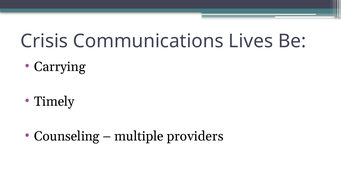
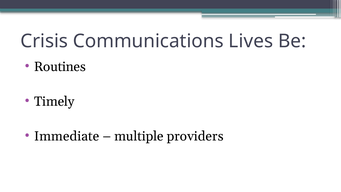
Carrying: Carrying -> Routines (60, 67)
Counseling: Counseling -> Immediate (67, 136)
